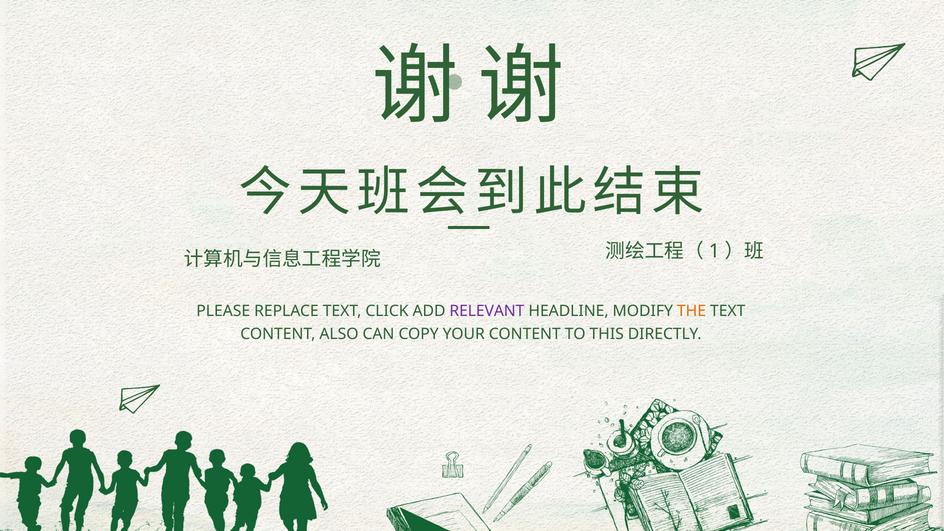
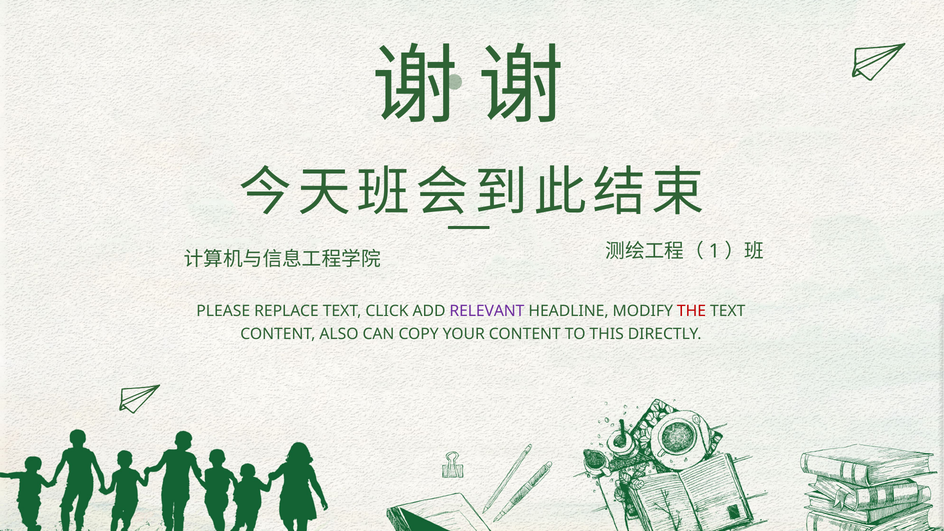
THE colour: orange -> red (692, 311)
